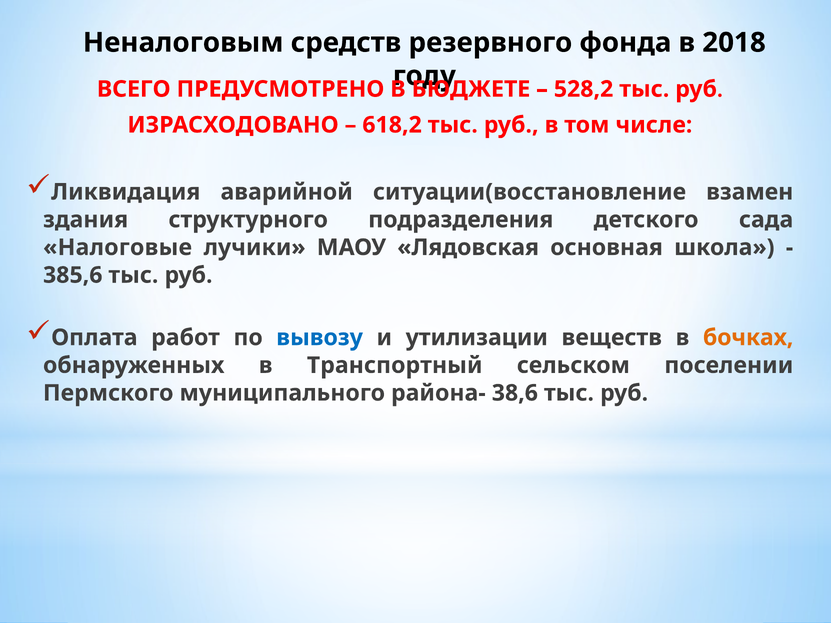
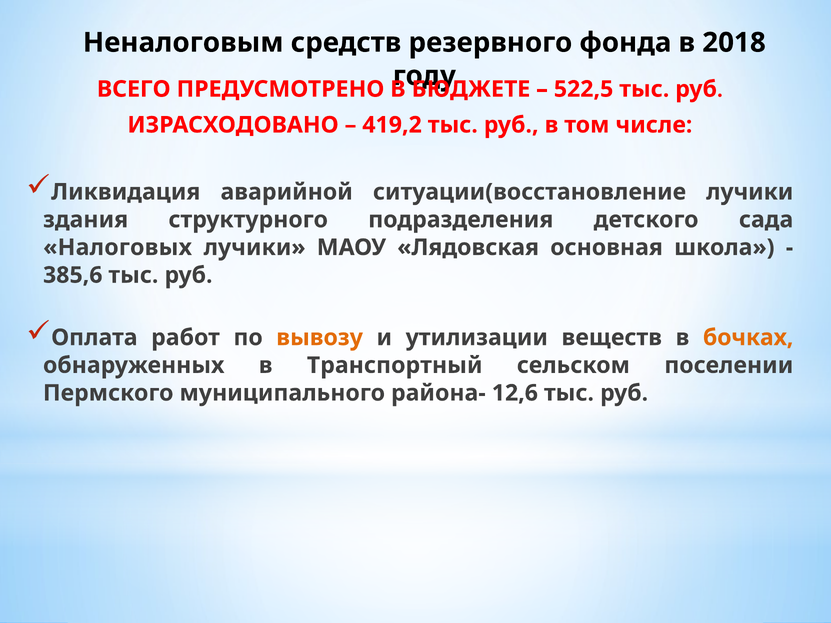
528,2: 528,2 -> 522,5 (584, 89)
618,2: 618,2 -> 419,2 (392, 125)
ситуации(восстановление взамен: взамен -> лучики (750, 192)
Налоговые: Налоговые -> Налоговых (118, 248)
вывозу colour: blue -> orange (320, 338)
38,6: 38,6 -> 12,6 (515, 393)
